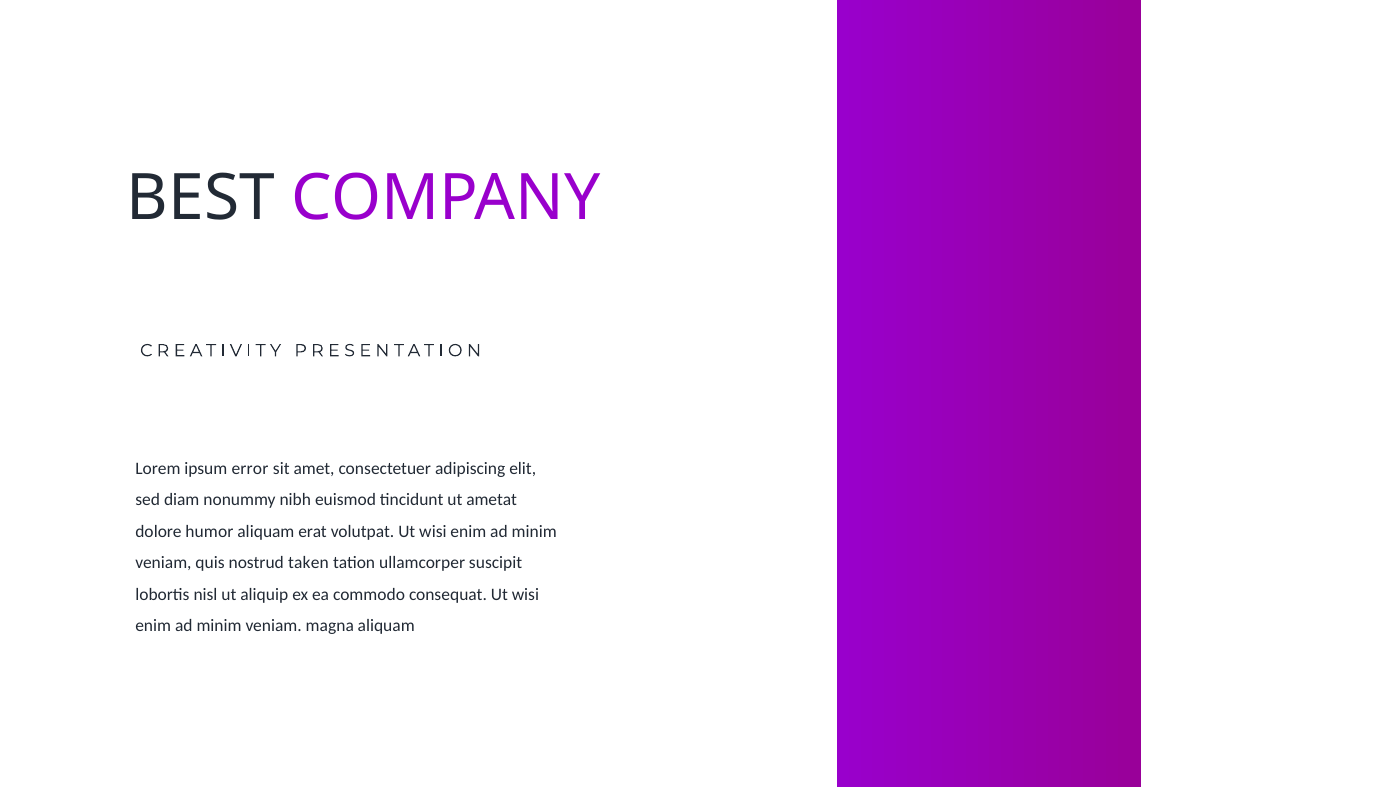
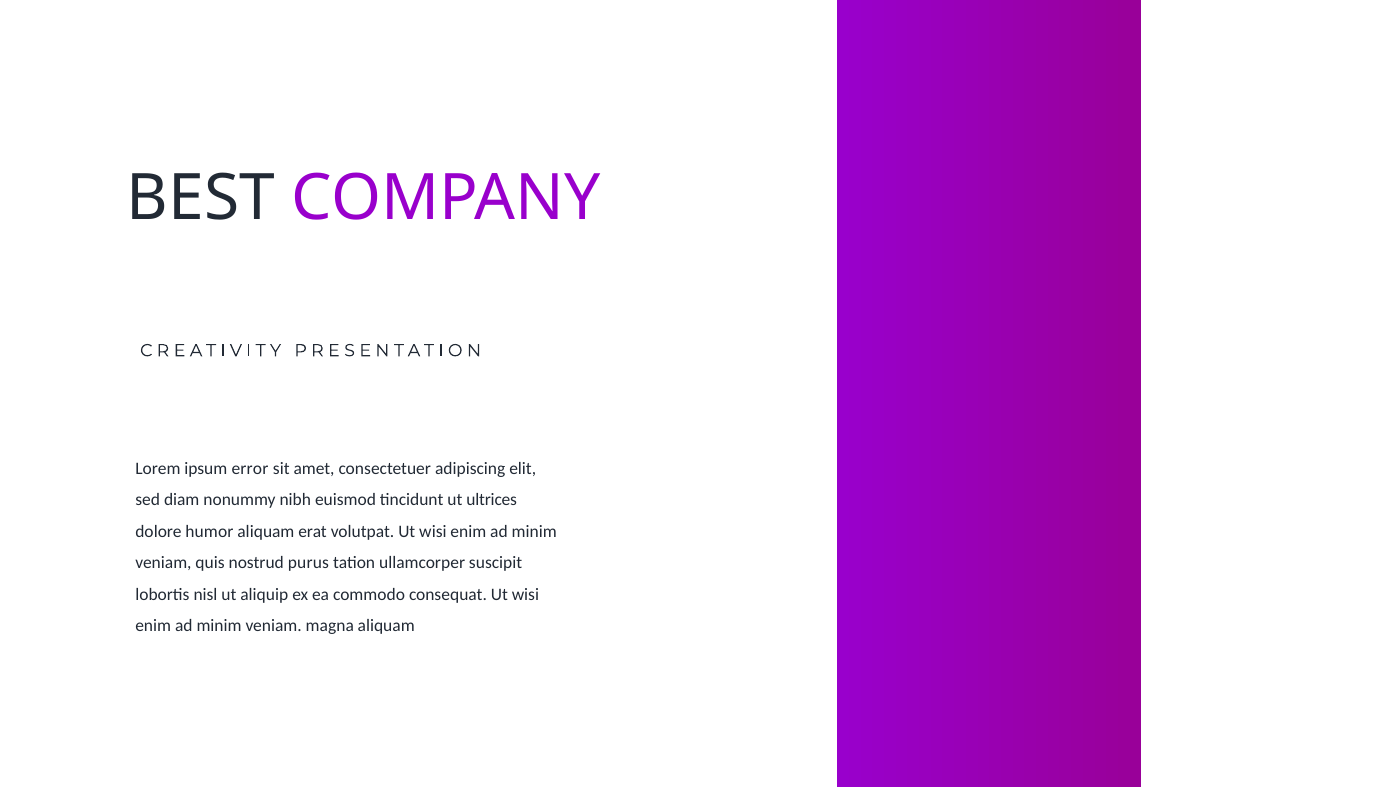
ametat: ametat -> ultrices (492, 500)
taken: taken -> purus (308, 563)
